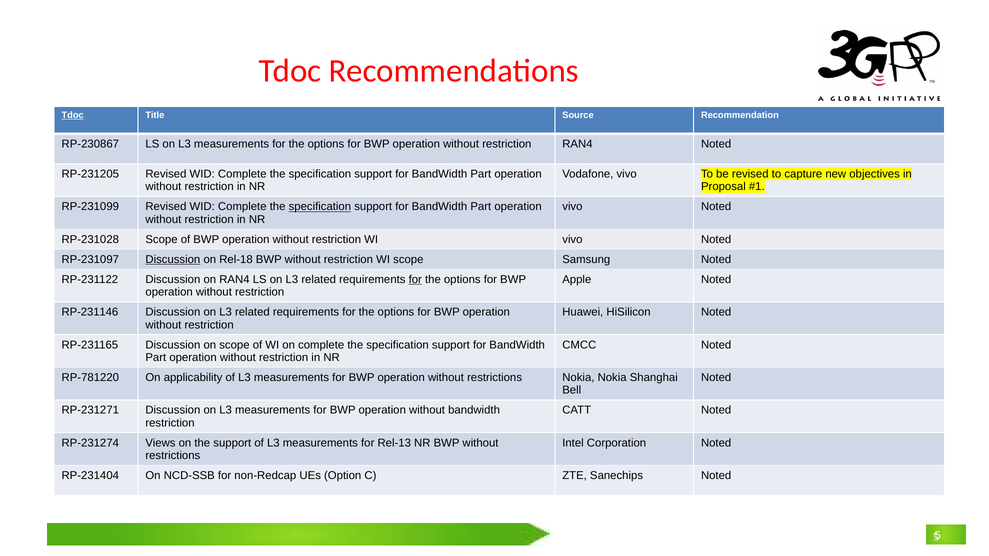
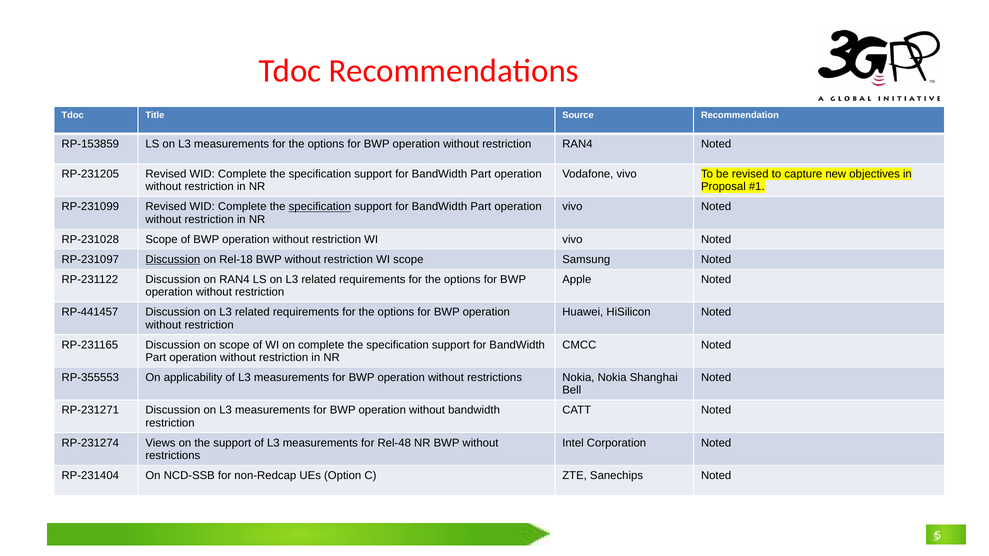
Tdoc underline: present -> none (73, 115)
RP-230867: RP-230867 -> RP-153859 (90, 144)
for underline: present -> none (415, 280)
RP-231146: RP-231146 -> RP-441457 (90, 312)
RP-781220: RP-781220 -> RP-355553 (90, 378)
Rel-13: Rel-13 -> Rel-48 (394, 443)
